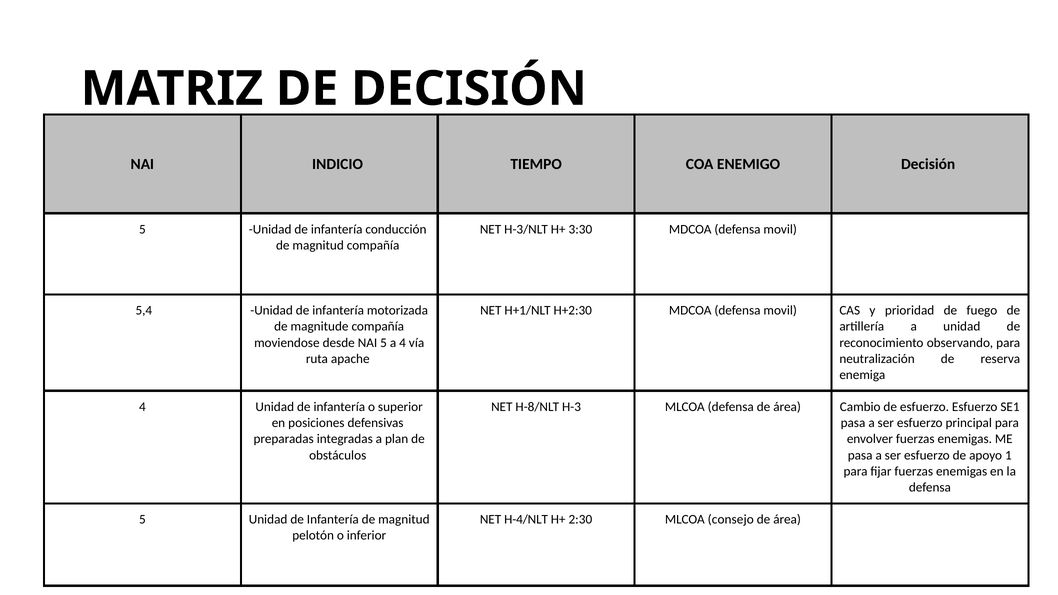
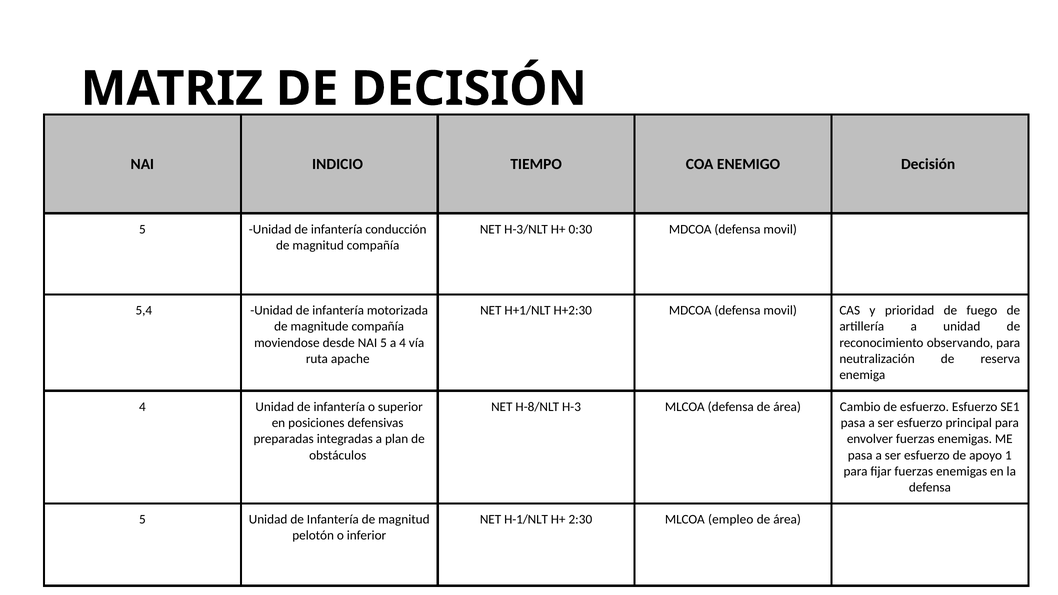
3:30: 3:30 -> 0:30 (580, 229)
H-4/NLT: H-4/NLT -> H-1/NLT (526, 520)
consejo: consejo -> empleo (731, 520)
